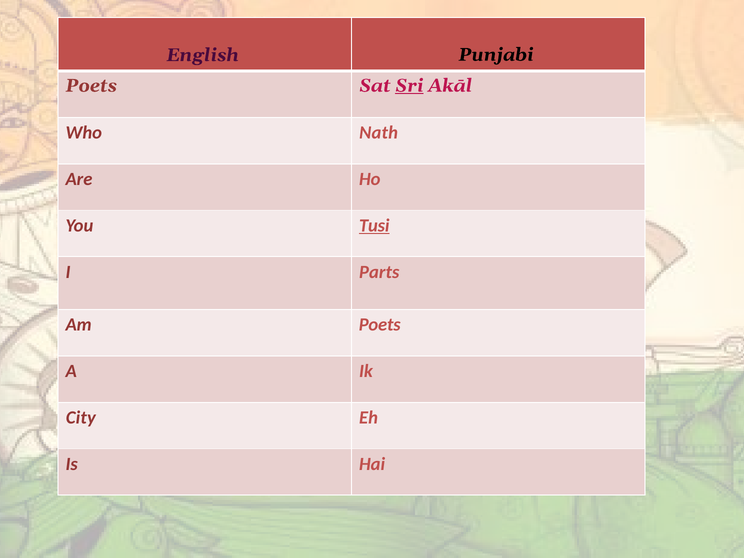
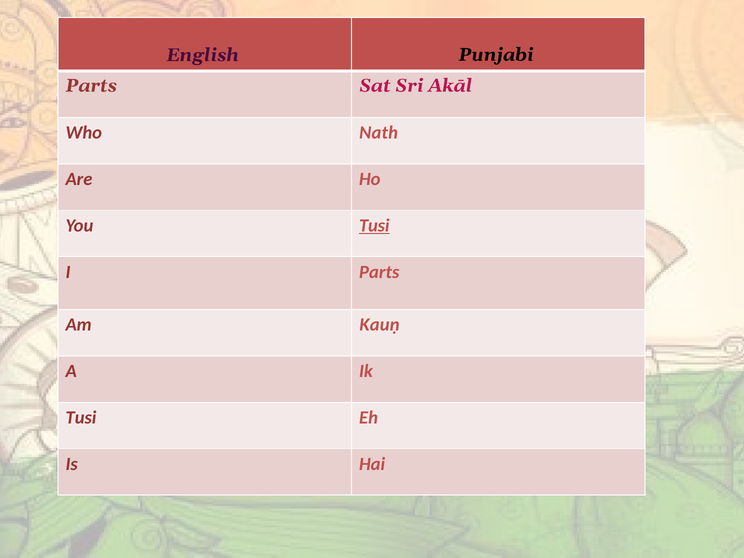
Poets: Poets -> Parts (91, 86)
Sri underline: present -> none (409, 86)
Am Poets: Poets -> Kauṇ (380, 325)
City: City -> Tusi (81, 418)
